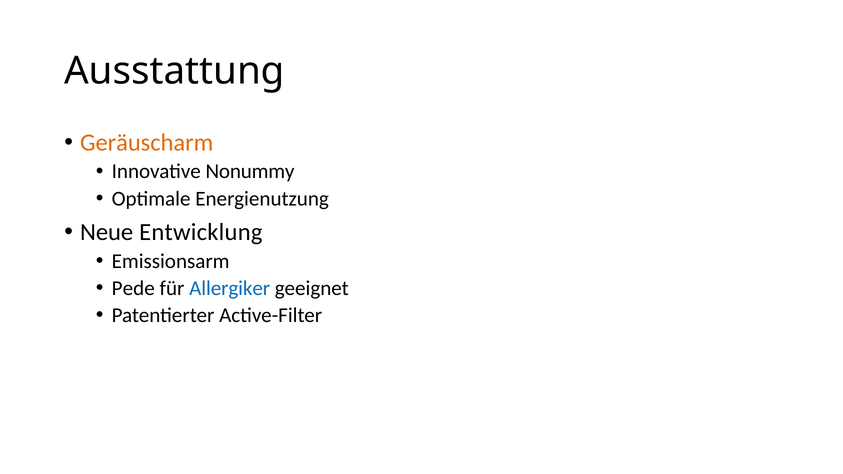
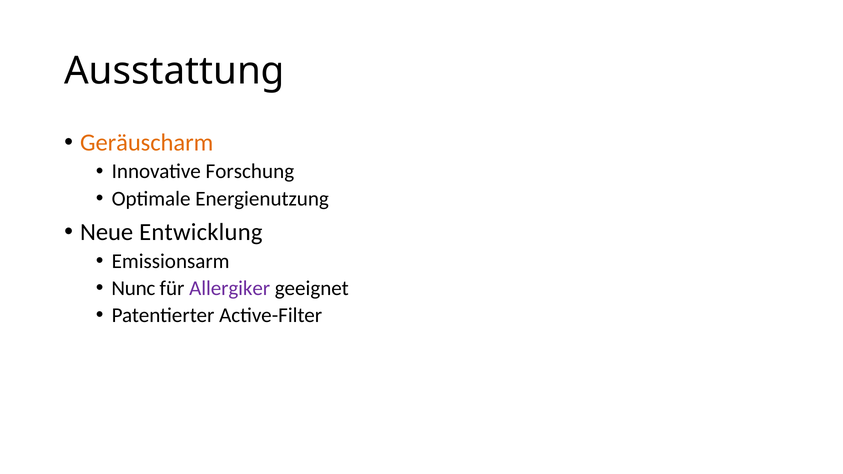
Nonummy: Nonummy -> Forschung (250, 172)
Pede: Pede -> Nunc (133, 288)
Allergiker colour: blue -> purple (230, 288)
